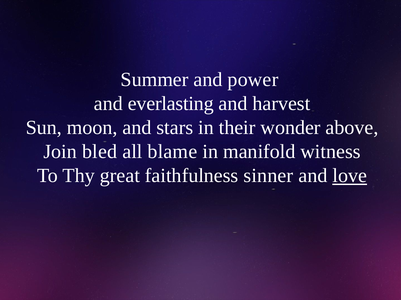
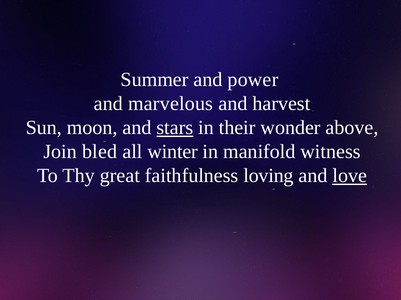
everlasting: everlasting -> marvelous (171, 104)
stars underline: none -> present (175, 128)
blame: blame -> winter (173, 152)
sinner: sinner -> loving (269, 176)
